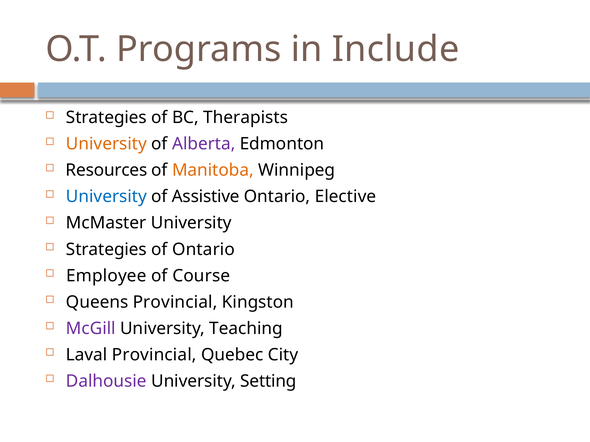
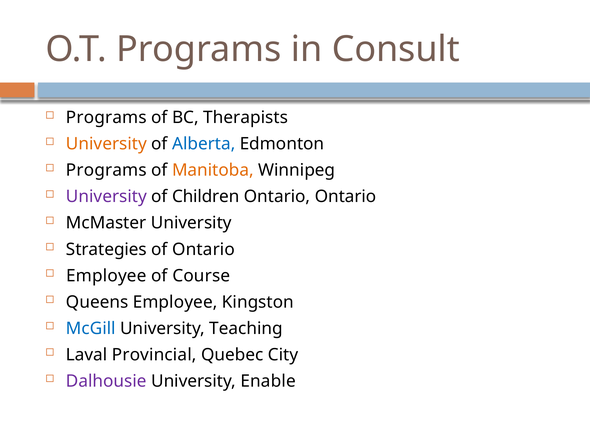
Include: Include -> Consult (396, 49)
Strategies: Strategies -> Programs (106, 118)
Alberta colour: purple -> blue (204, 144)
Resources: Resources -> Programs (106, 170)
University colour: blue -> purple (106, 197)
Assistive: Assistive -> Children (206, 197)
Ontario Elective: Elective -> Ontario (346, 197)
Queens Provincial: Provincial -> Employee (175, 302)
McGill colour: purple -> blue (91, 329)
Setting: Setting -> Enable (268, 382)
